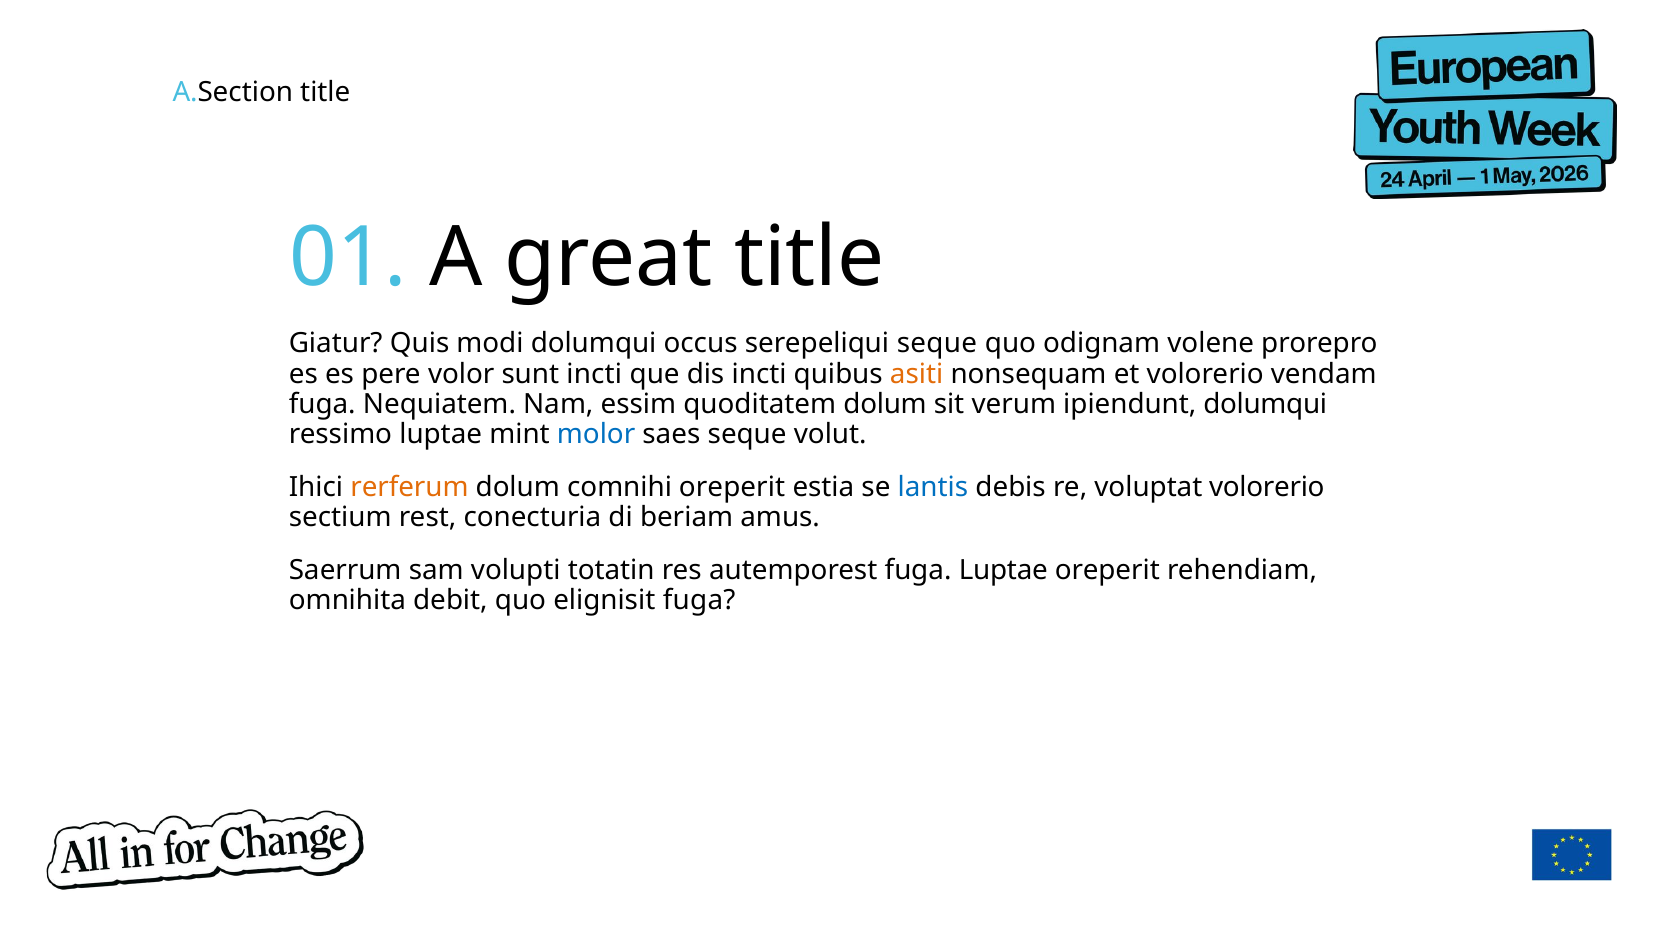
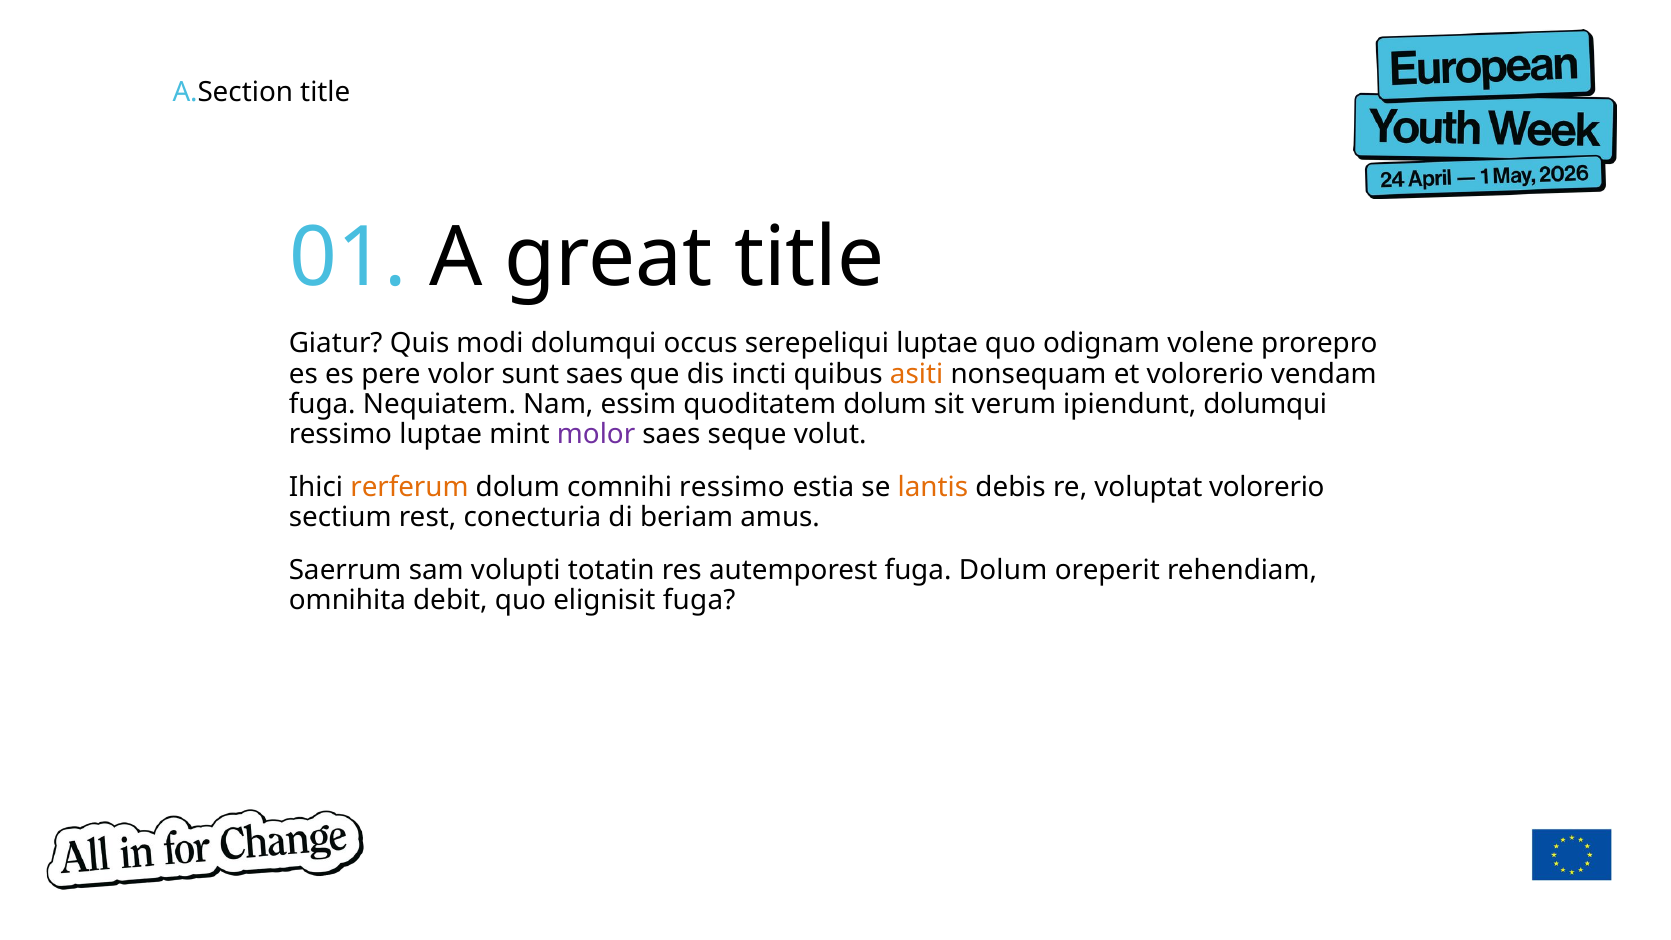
serepeliqui seque: seque -> luptae (937, 344)
sunt incti: incti -> saes (595, 374)
molor colour: blue -> purple (596, 434)
comnihi oreperit: oreperit -> ressimo (732, 487)
lantis colour: blue -> orange (933, 487)
fuga Luptae: Luptae -> Dolum (1003, 571)
